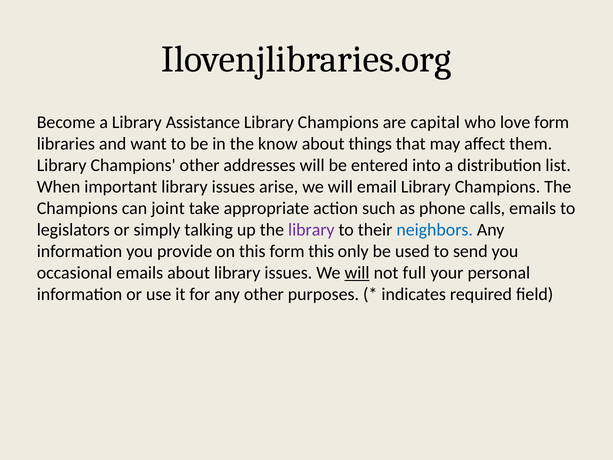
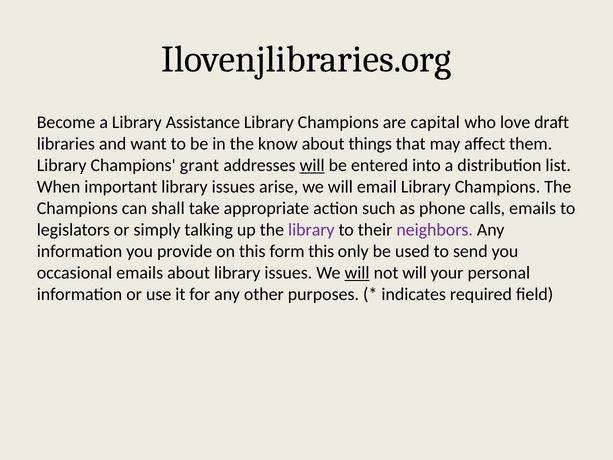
love form: form -> draft (552, 122)
Champions other: other -> grant (199, 165)
will underline: none -> present (312, 165)
joint: joint -> shall (168, 208)
neighbors colour: blue -> purple (435, 230)
not full: full -> will (415, 273)
